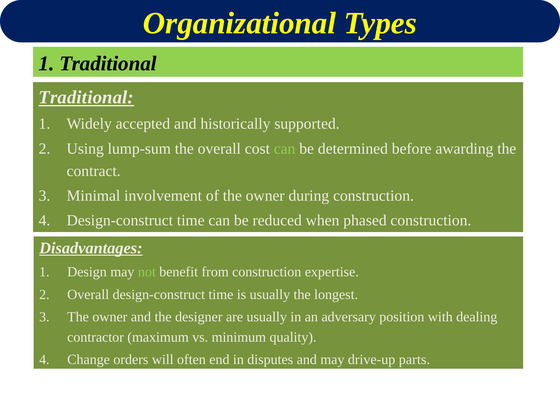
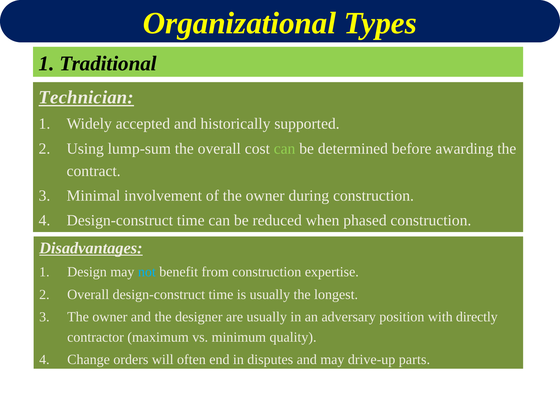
Traditional: Traditional -> Technician (86, 97)
not colour: light green -> light blue (147, 272)
dealing: dealing -> directly (477, 317)
